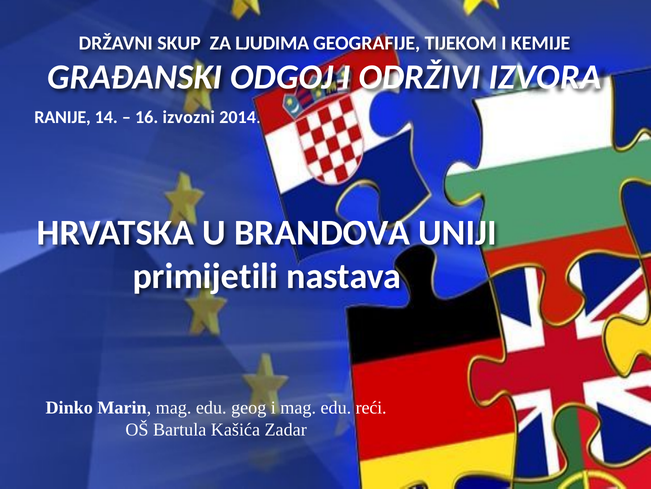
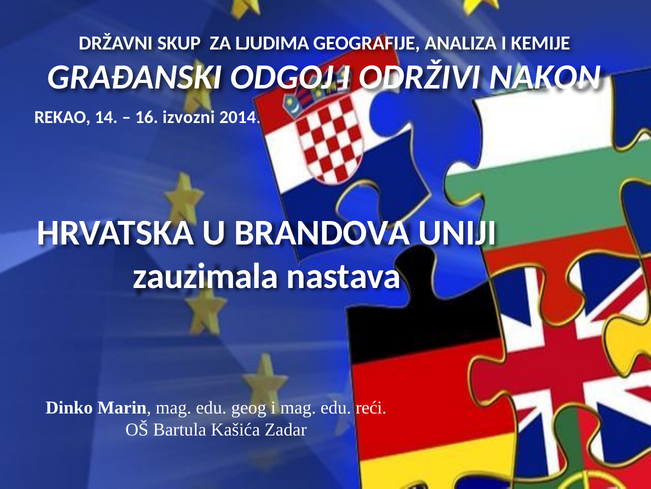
TIJEKOM: TIJEKOM -> ANALIZA (461, 43)
IZVORA: IZVORA -> NAKON (545, 77)
RANIJE: RANIJE -> REKAO (62, 117)
primijetili: primijetili -> zauzimala (206, 276)
